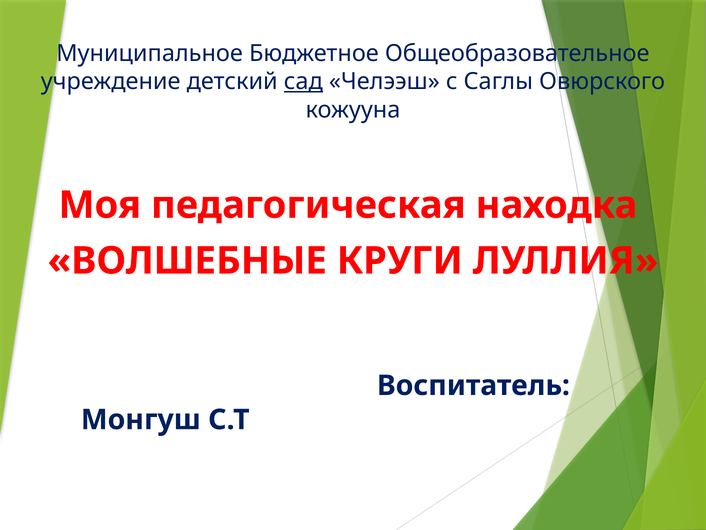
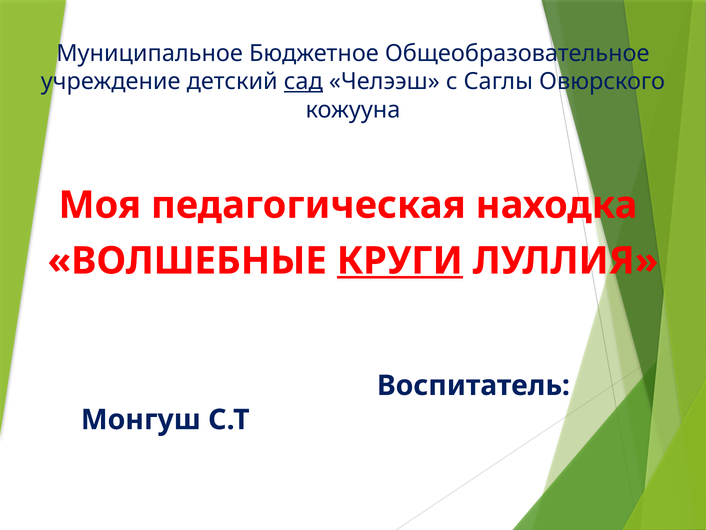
КРУГИ underline: none -> present (400, 261)
